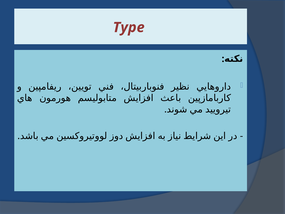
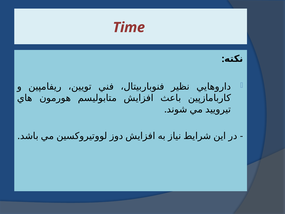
Type: Type -> Time (129, 27)
